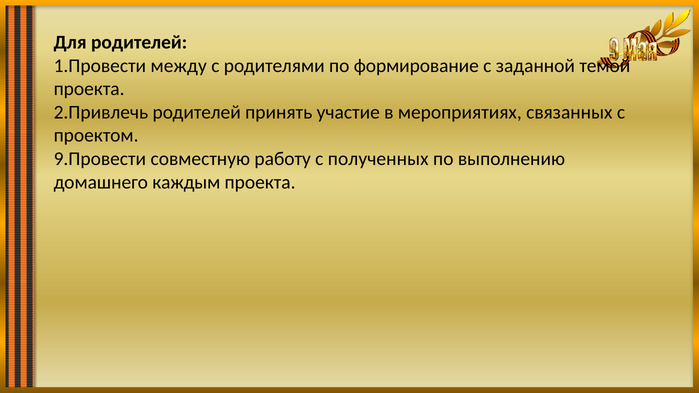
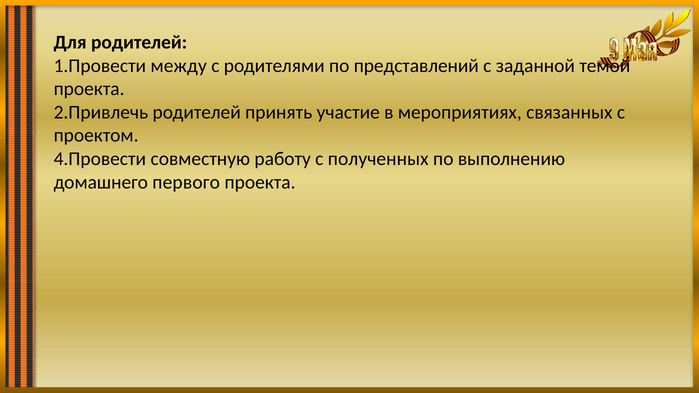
формирование: формирование -> представлений (416, 66)
9.Провести: 9.Провести -> 4.Провести (100, 159)
каждым: каждым -> первого (186, 182)
